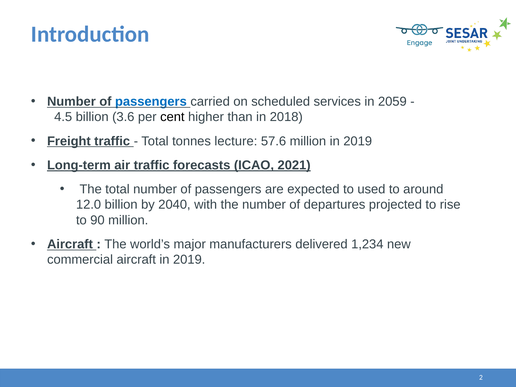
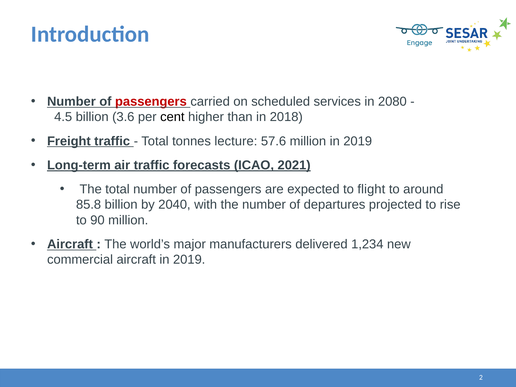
passengers colour: blue -> red (151, 102)
2059: 2059 -> 2080 (392, 102)
used: used -> flight (371, 189)
12.0: 12.0 -> 85.8 (89, 205)
